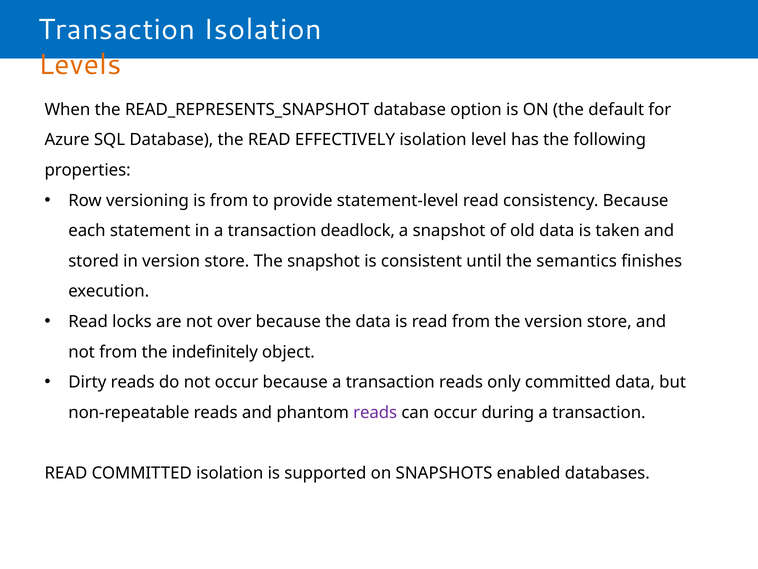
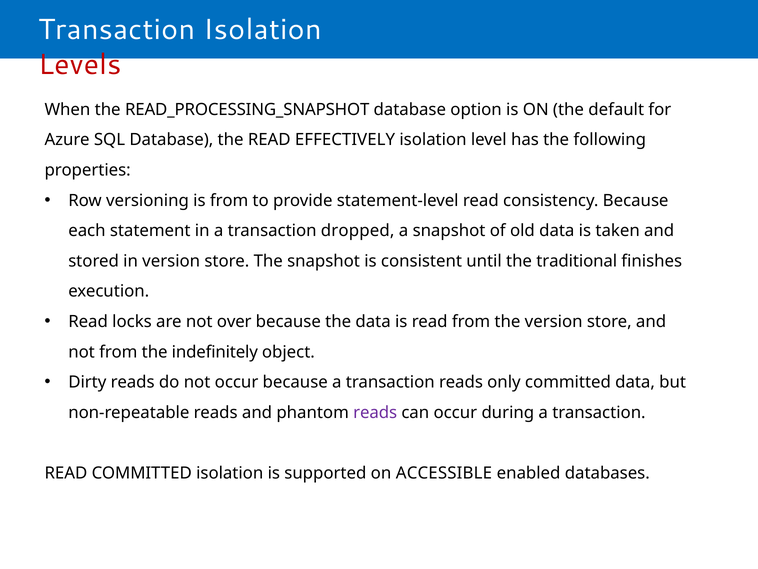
Levels colour: orange -> red (80, 65)
READ_REPRESENTS_SNAPSHOT: READ_REPRESENTS_SNAPSHOT -> READ_PROCESSING_SNAPSHOT (247, 109)
deadlock: deadlock -> dropped (358, 231)
semantics: semantics -> traditional (577, 261)
SNAPSHOTS: SNAPSHOTS -> ACCESSIBLE (444, 473)
